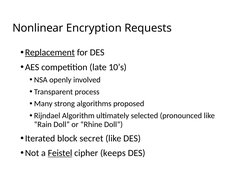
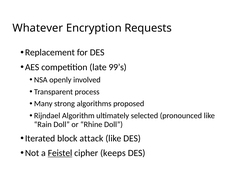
Nonlinear: Nonlinear -> Whatever (38, 28)
Replacement underline: present -> none (50, 52)
10’s: 10’s -> 99’s (118, 67)
secret: secret -> attack (91, 138)
